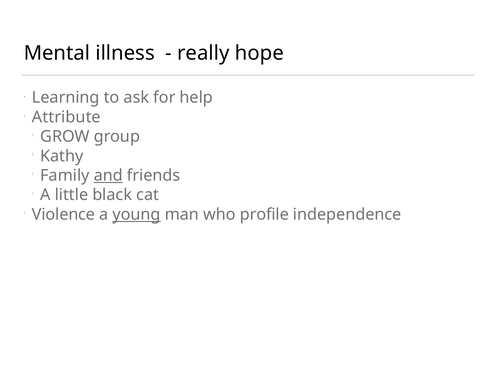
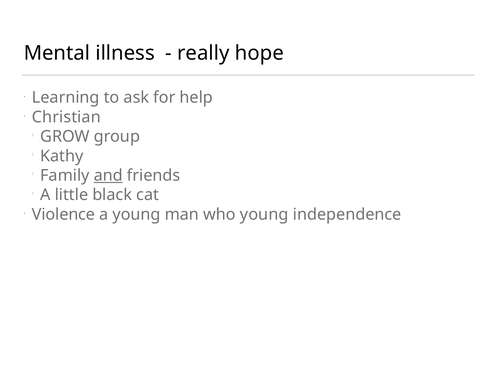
Attribute: Attribute -> Christian (66, 117)
young underline: present -> none (136, 214)
who profile: profile -> young (264, 214)
